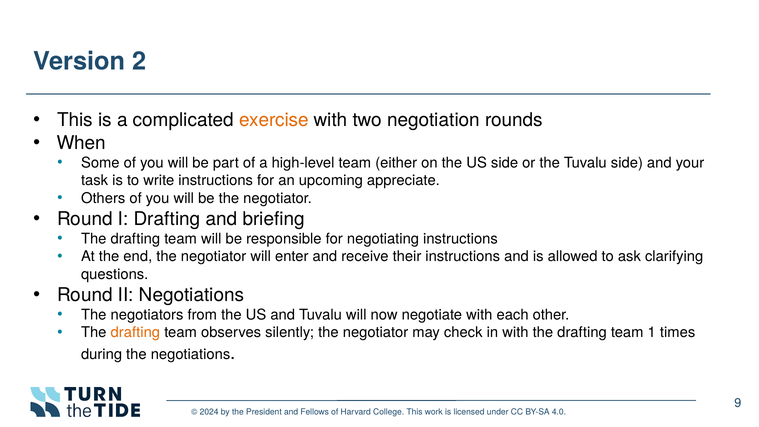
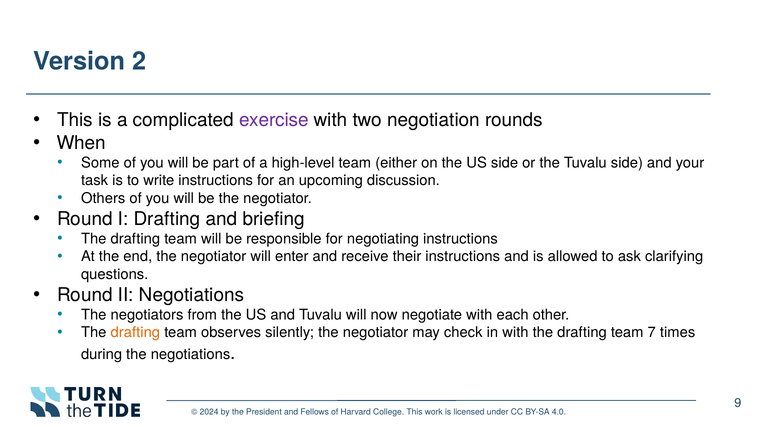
exercise colour: orange -> purple (274, 120)
appreciate: appreciate -> discussion (403, 181)
1: 1 -> 7 (652, 332)
